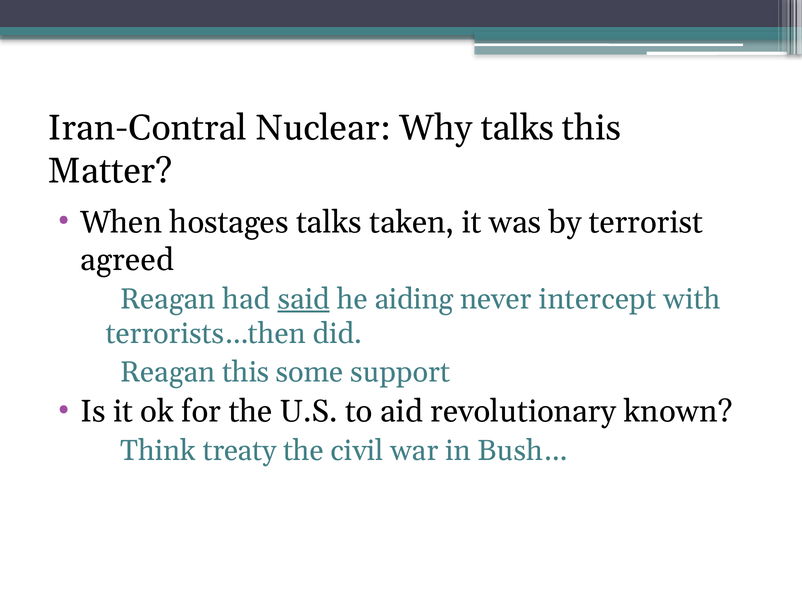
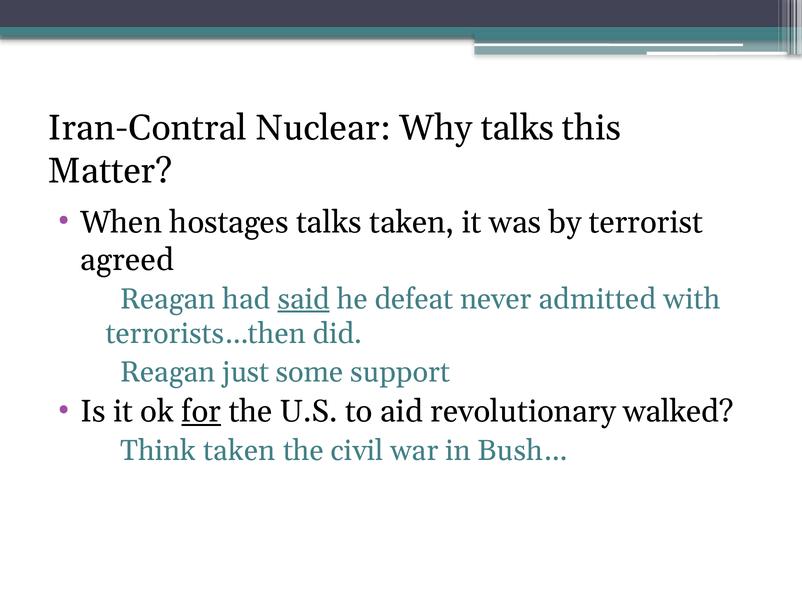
aiding: aiding -> defeat (414, 299)
intercept: intercept -> admitted (597, 299)
Reagan this: this -> just (246, 372)
for underline: none -> present (201, 411)
known: known -> walked (678, 411)
Think treaty: treaty -> taken (239, 451)
